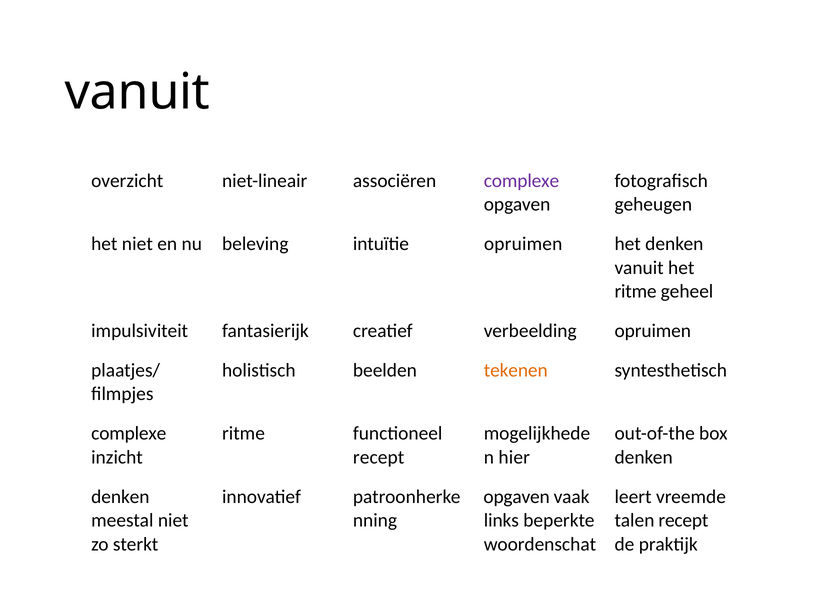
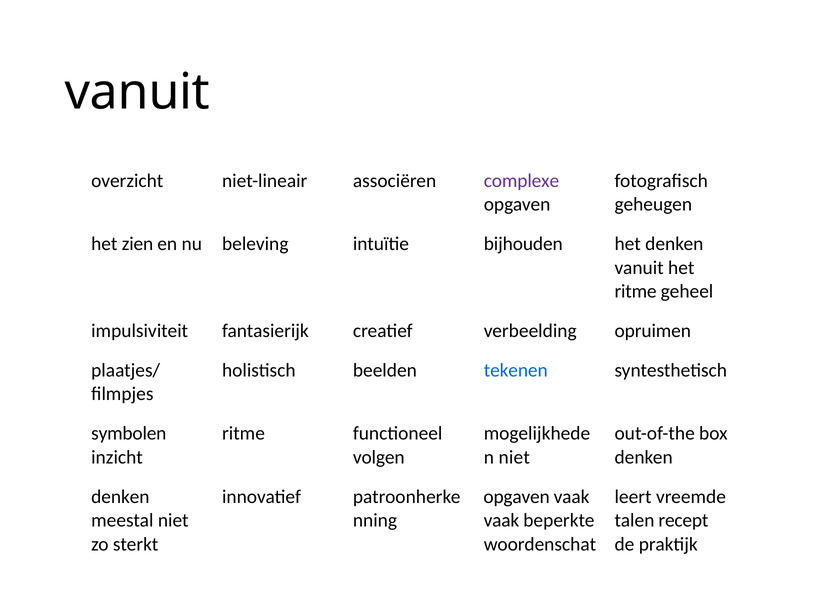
het niet: niet -> zien (138, 244)
intuïtie opruimen: opruimen -> bijhouden (523, 244)
tekenen colour: orange -> blue (516, 370)
complexe: complexe -> symbolen (129, 433)
recept: recept -> volgen (379, 457)
hier: hier -> niet (514, 457)
links: links -> vaak (501, 520)
